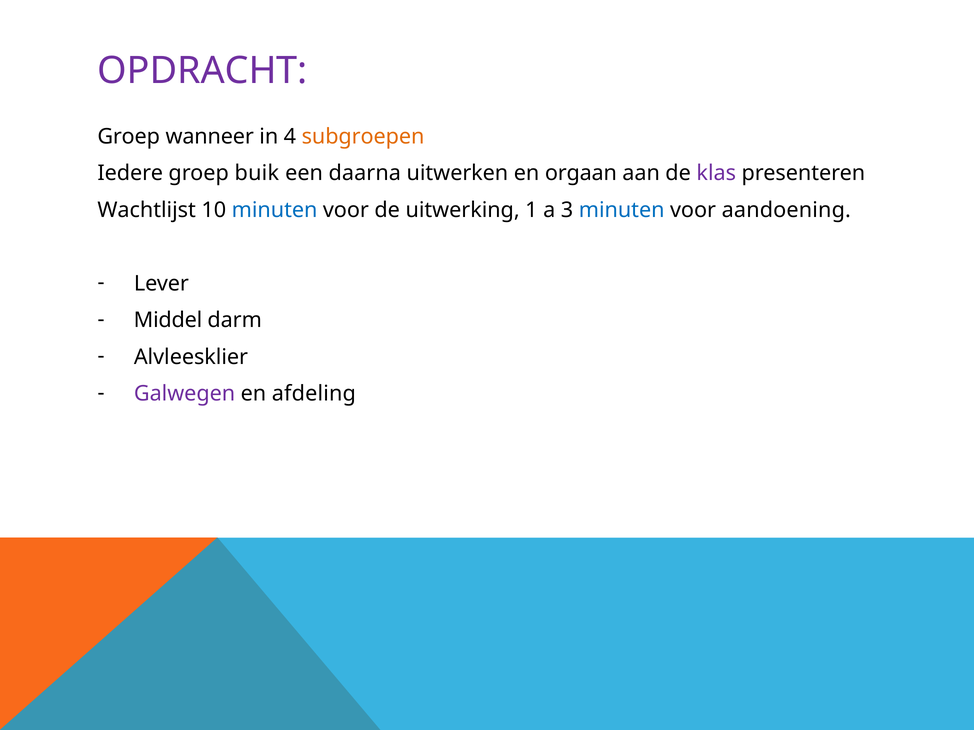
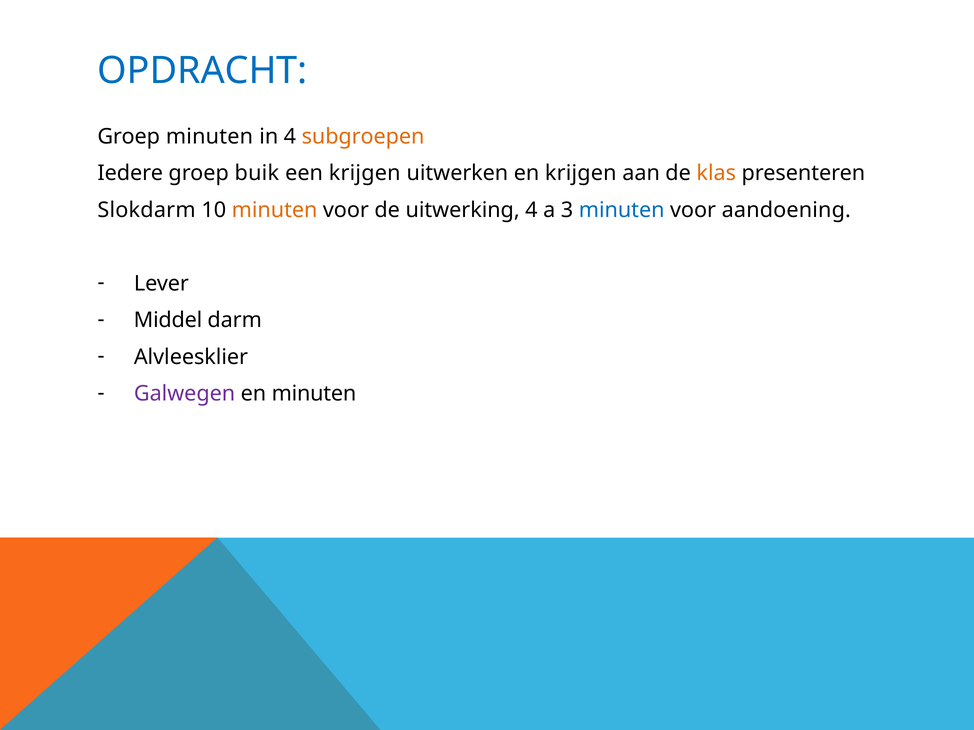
OPDRACHT colour: purple -> blue (202, 71)
Groep wanneer: wanneer -> minuten (209, 137)
een daarna: daarna -> krijgen (365, 173)
en orgaan: orgaan -> krijgen (581, 173)
klas colour: purple -> orange (716, 173)
Wachtlijst: Wachtlijst -> Slokdarm (147, 210)
minuten colour: blue -> orange (275, 210)
uitwerking 1: 1 -> 4 (531, 210)
en afdeling: afdeling -> minuten (314, 394)
